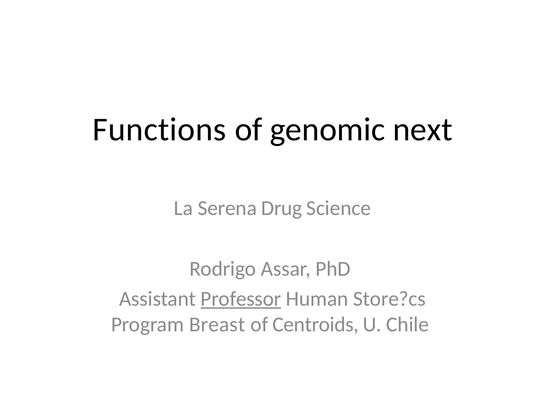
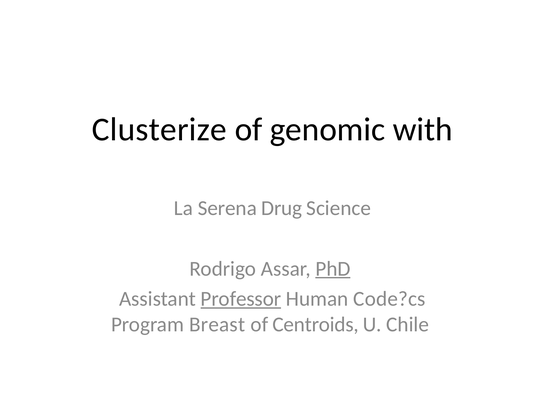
Functions: Functions -> Clusterize (159, 129)
next: next -> with (423, 129)
PhD underline: none -> present (333, 269)
Store?cs: Store?cs -> Code?cs (389, 299)
